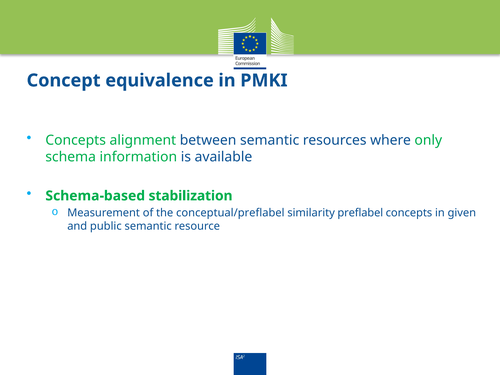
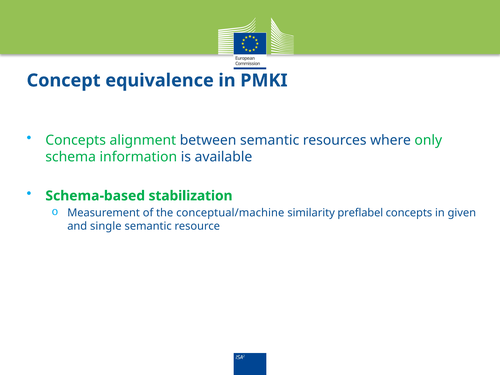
conceptual/preflabel: conceptual/preflabel -> conceptual/machine (230, 213)
public: public -> single (106, 226)
